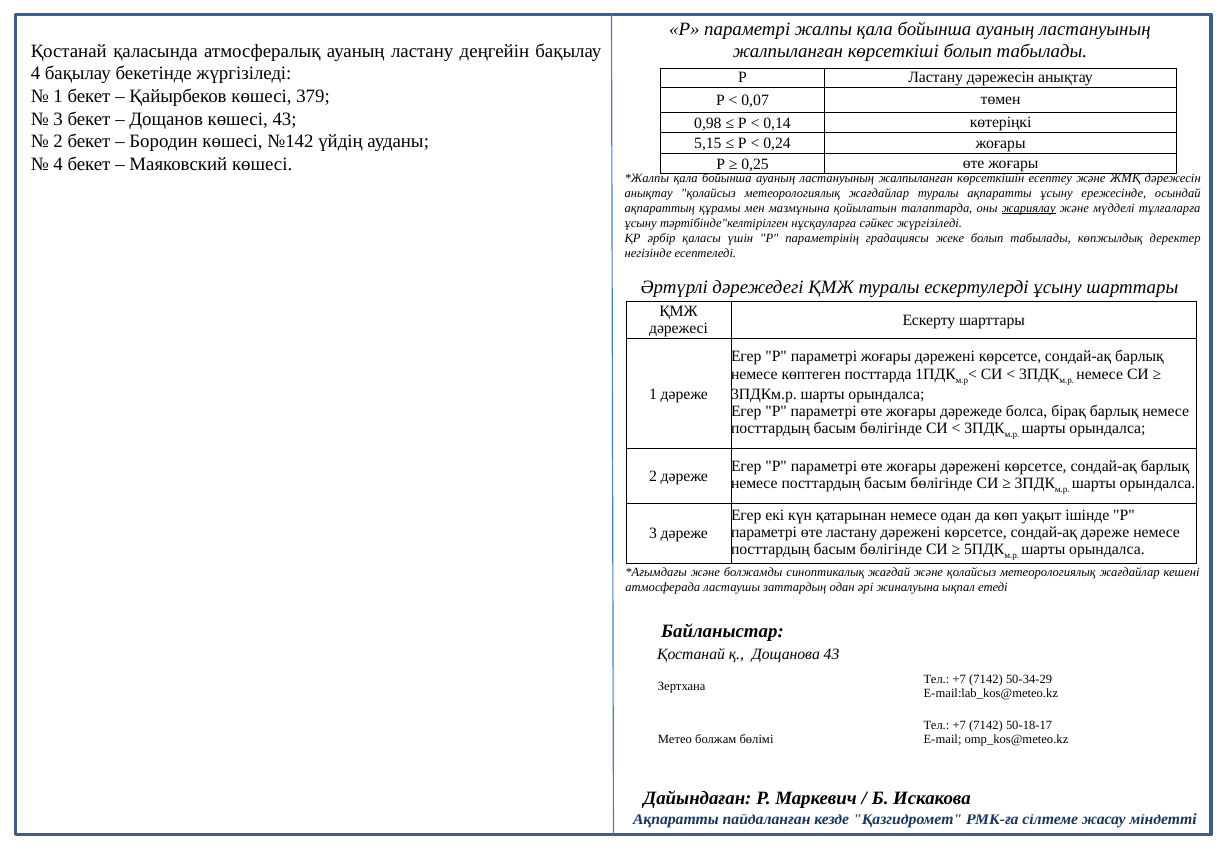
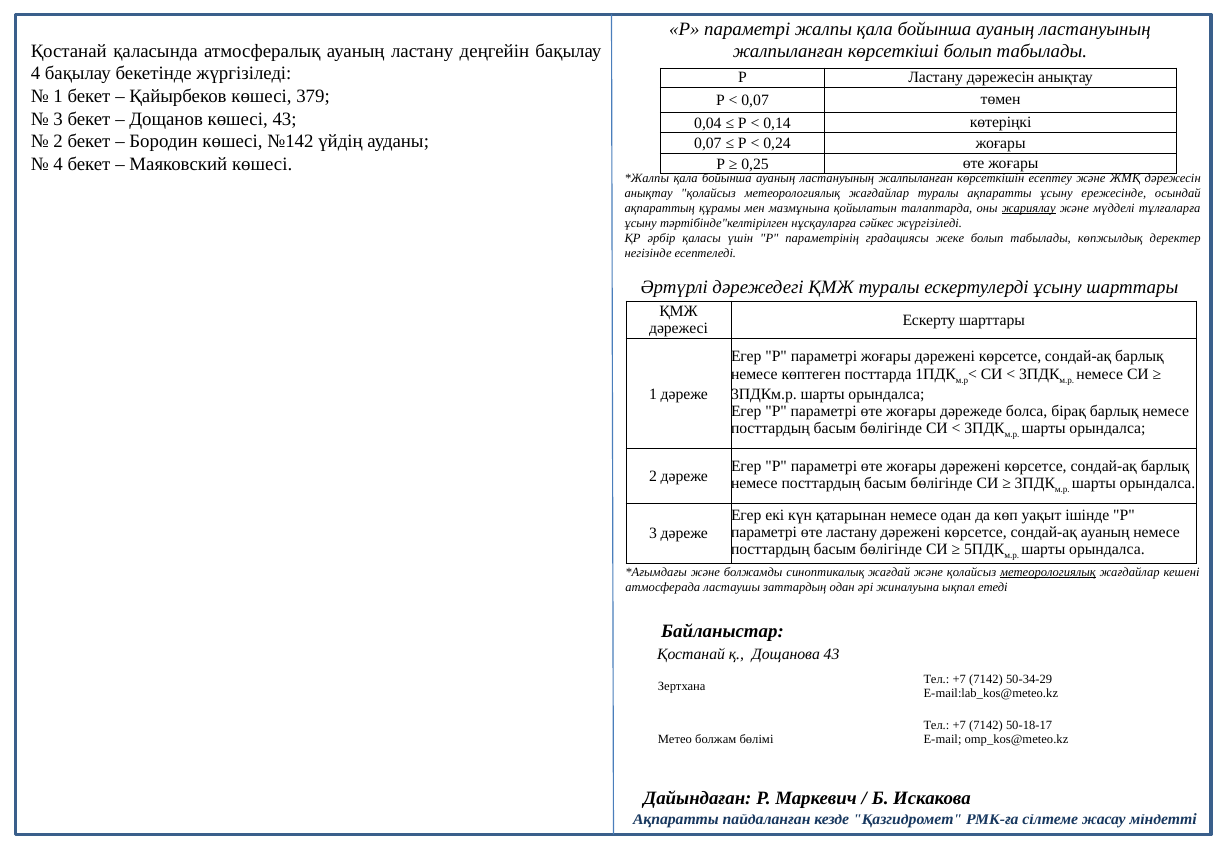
0,98: 0,98 -> 0,04 (708, 123)
5,15: 5,15 -> 0,07 (708, 144)
сондай-ақ дәреже: дәреже -> ауаның (1105, 532)
метеорологиялық underline: none -> present (1048, 573)
